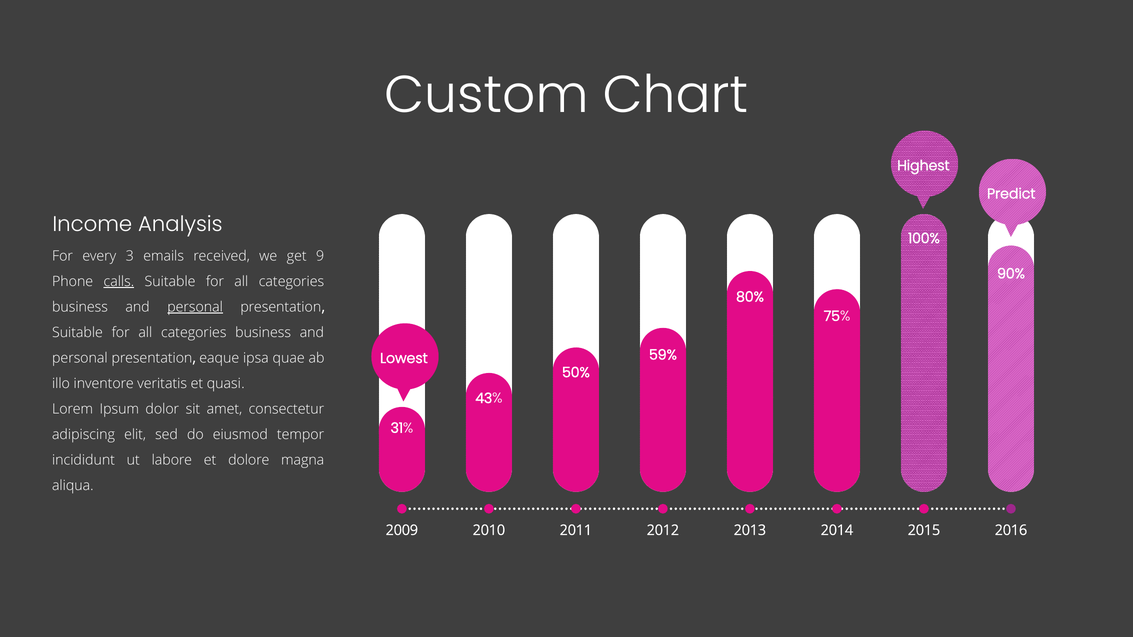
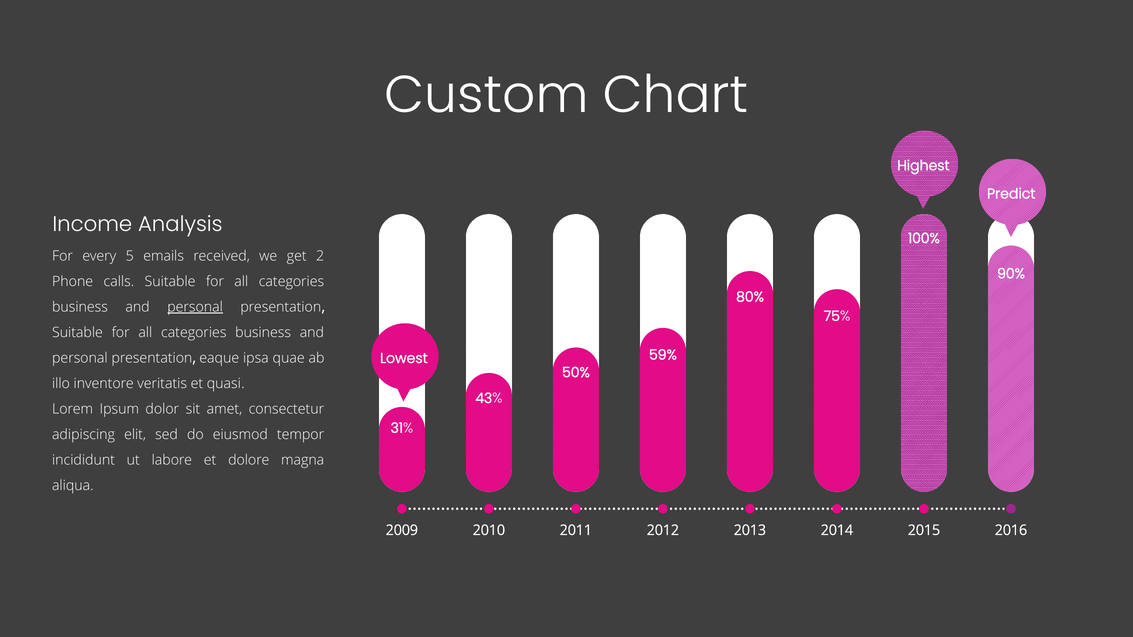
3: 3 -> 5 (130, 256)
9: 9 -> 2 (320, 256)
calls underline: present -> none (119, 282)
